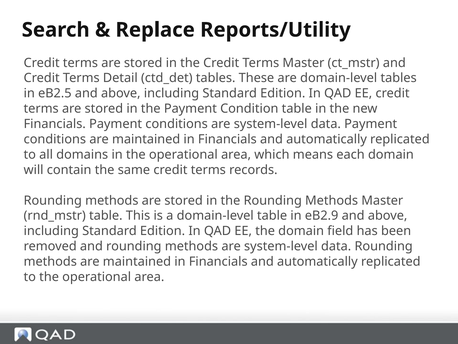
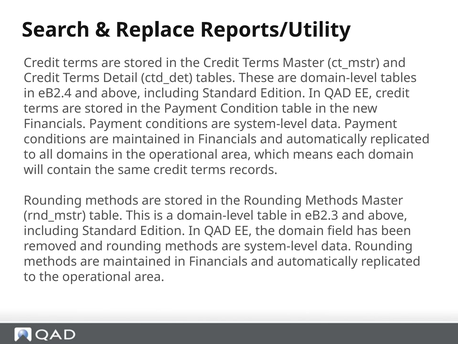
eB2.5: eB2.5 -> eB2.4 (55, 93)
eB2.9: eB2.9 -> eB2.3 (322, 215)
